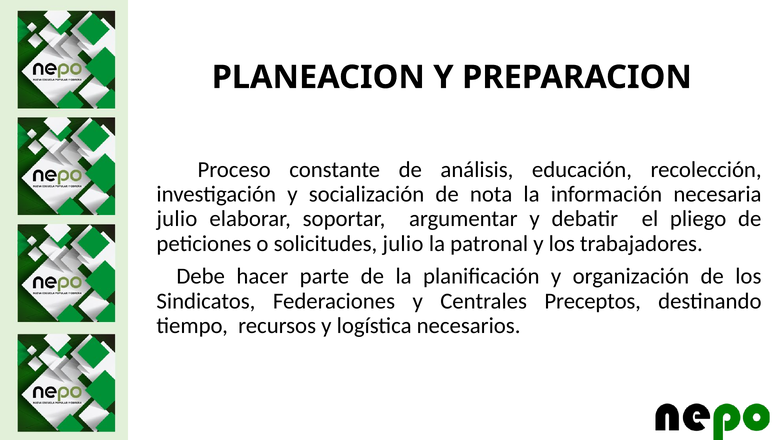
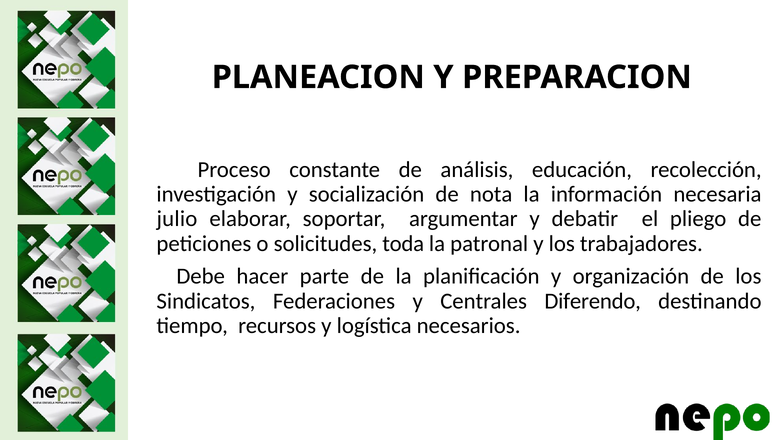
solicitudes julio: julio -> toda (403, 243)
Preceptos: Preceptos -> Diferendo (593, 301)
